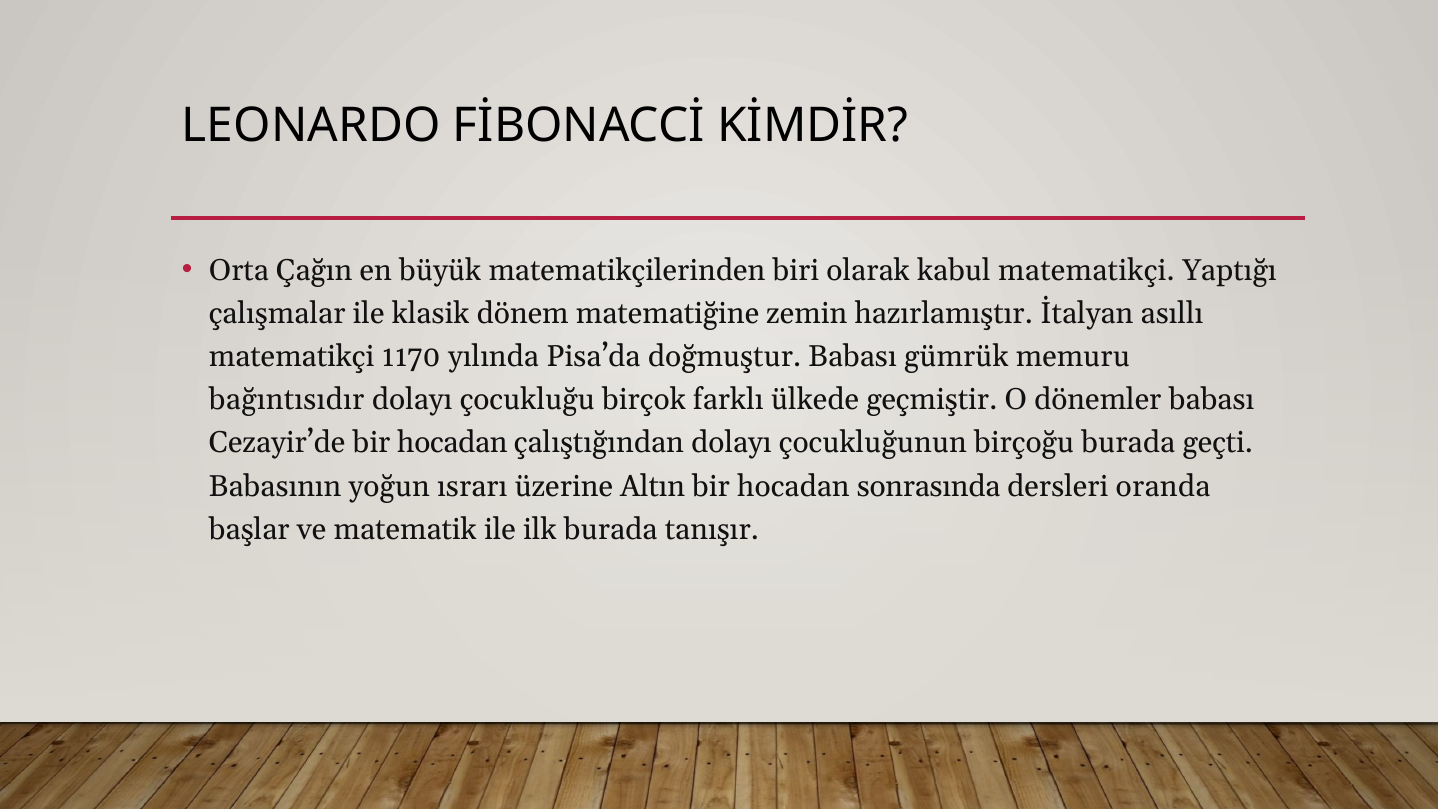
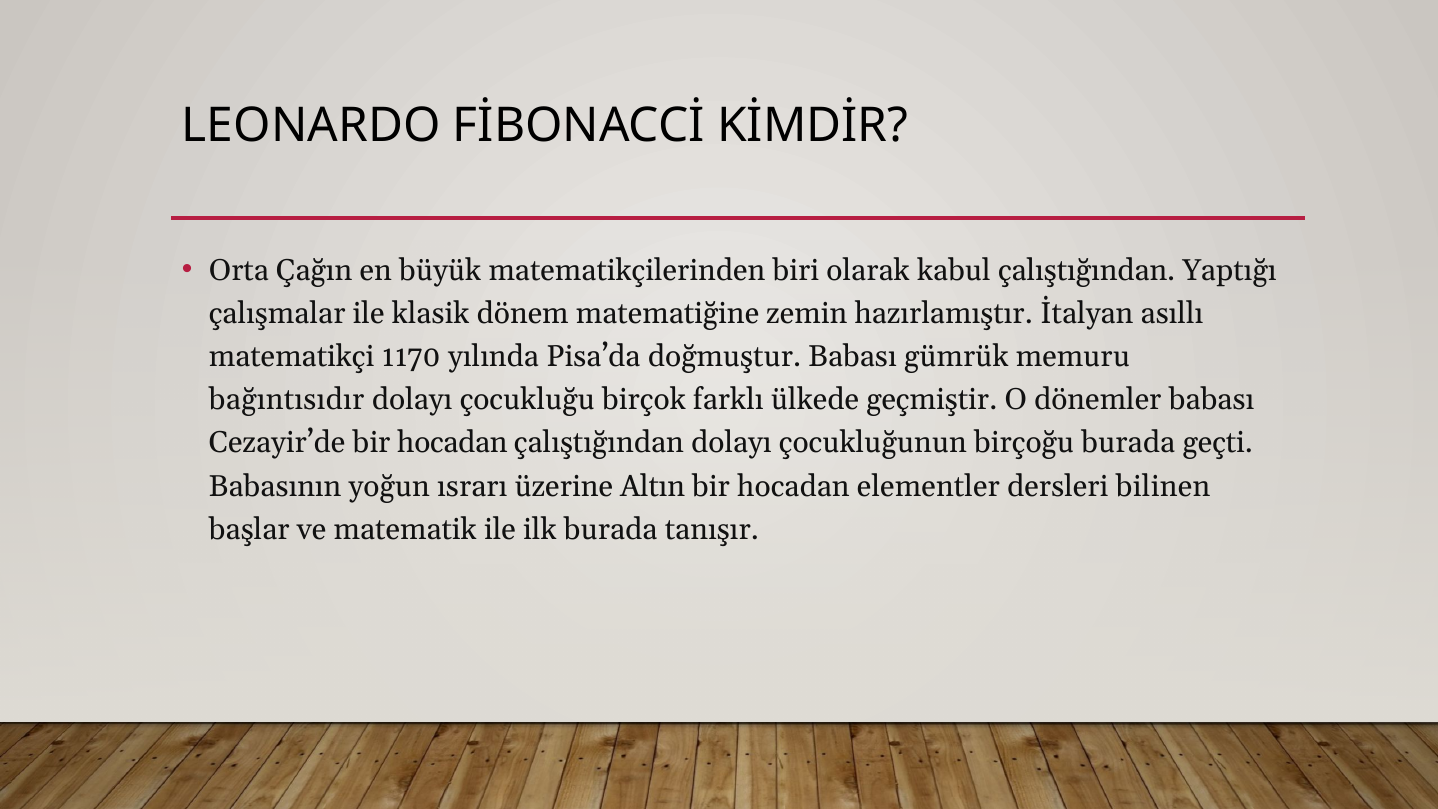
kabul matematikçi: matematikçi -> çalıştığından (1087, 270)
sonrasında: sonrasında -> elementler (928, 486)
oranda: oranda -> bilinen (1163, 486)
